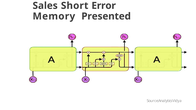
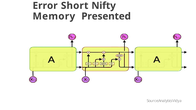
Sales: Sales -> Error (45, 6)
Error: Error -> Nifty (104, 6)
